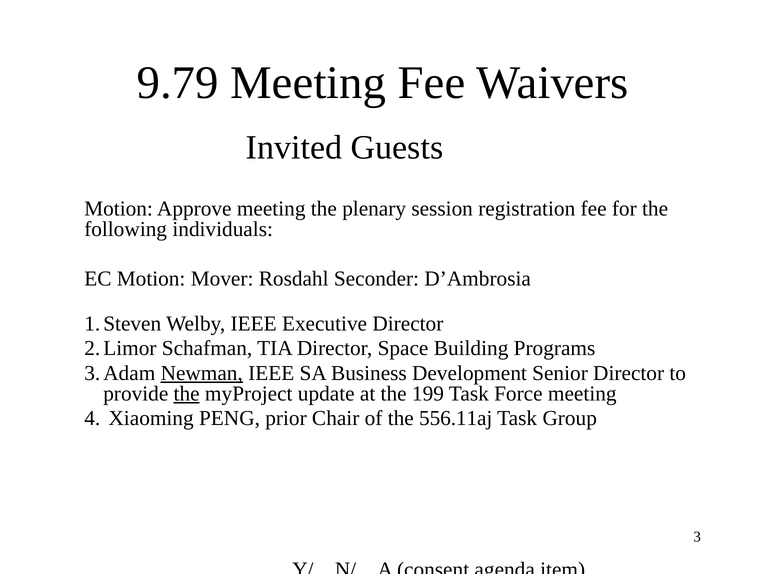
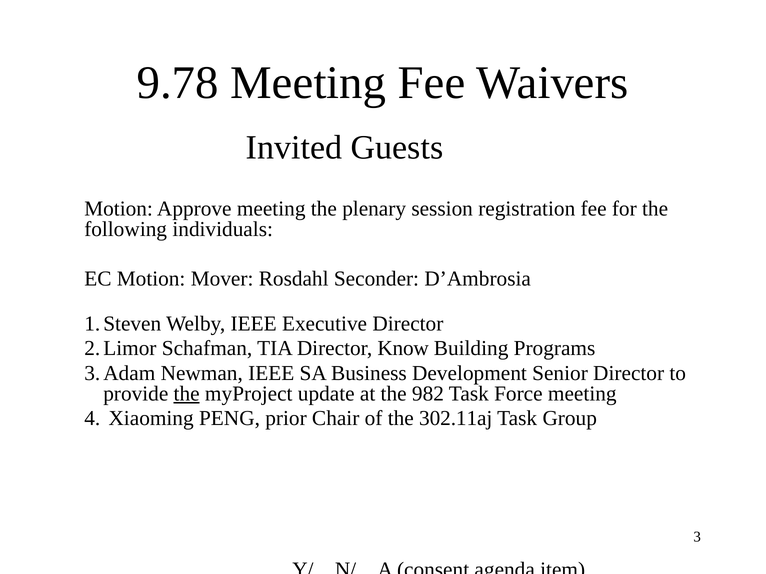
9.79: 9.79 -> 9.78 (178, 83)
Space: Space -> Know (403, 349)
Newman underline: present -> none (202, 373)
199: 199 -> 982 (428, 394)
556.11aj: 556.11aj -> 302.11aj (456, 419)
